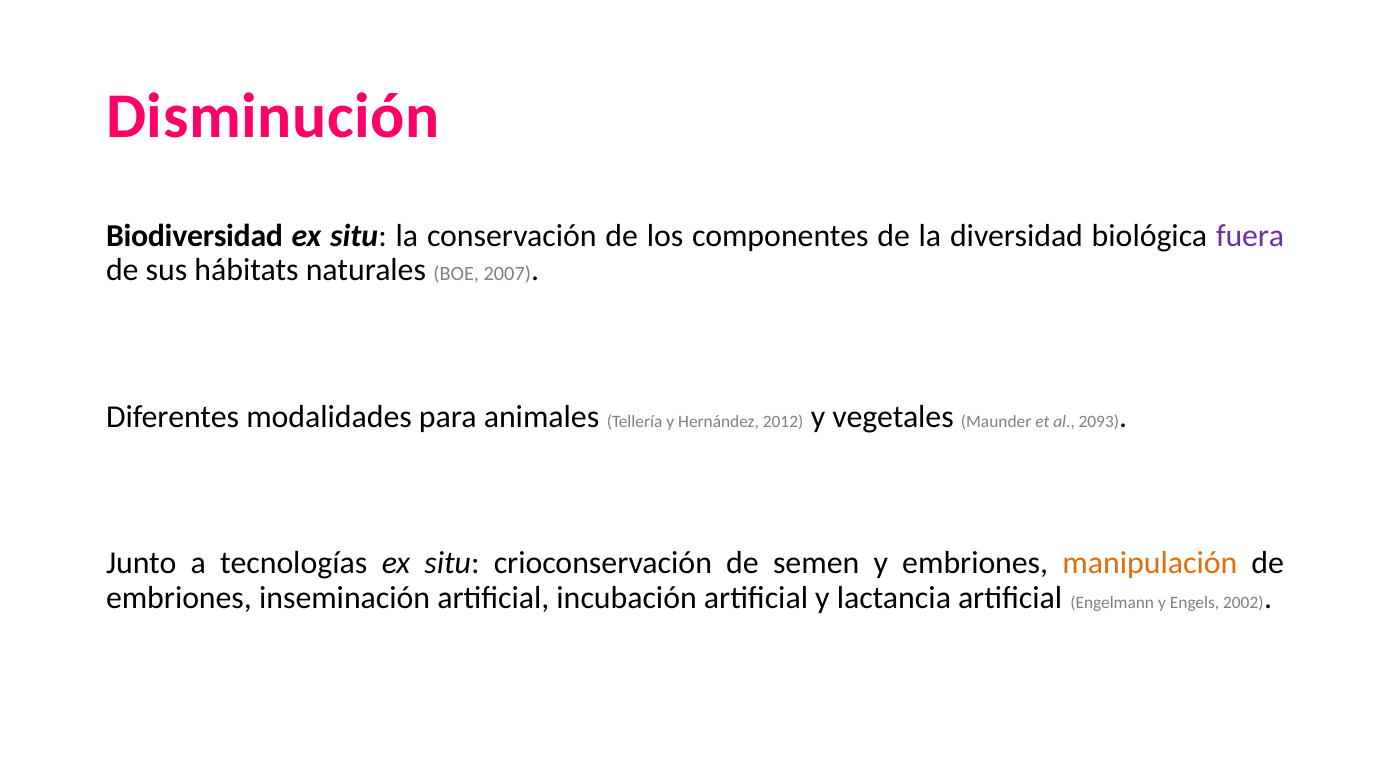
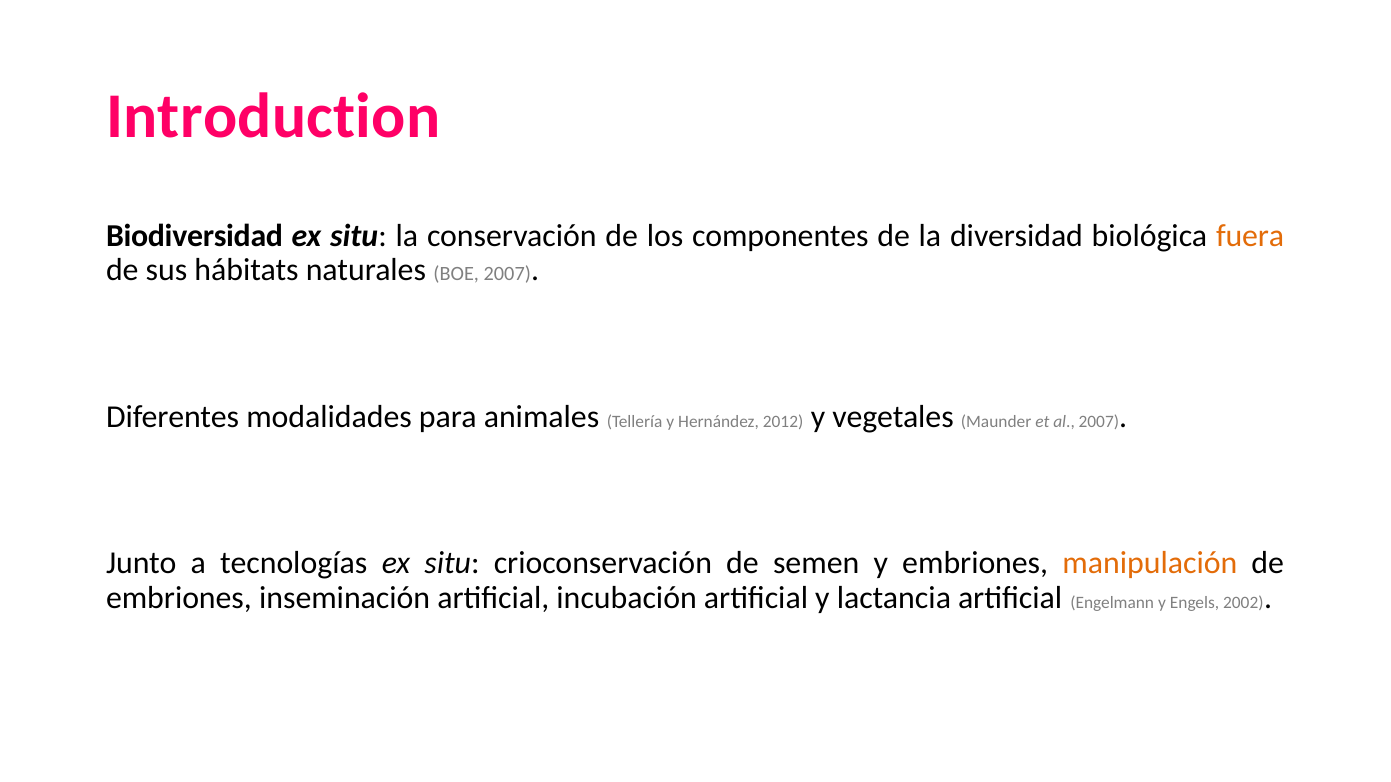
Disminución: Disminución -> Introduction (273, 117)
fuera colour: purple -> orange (1250, 236)
al 2093: 2093 -> 2007 (1099, 422)
